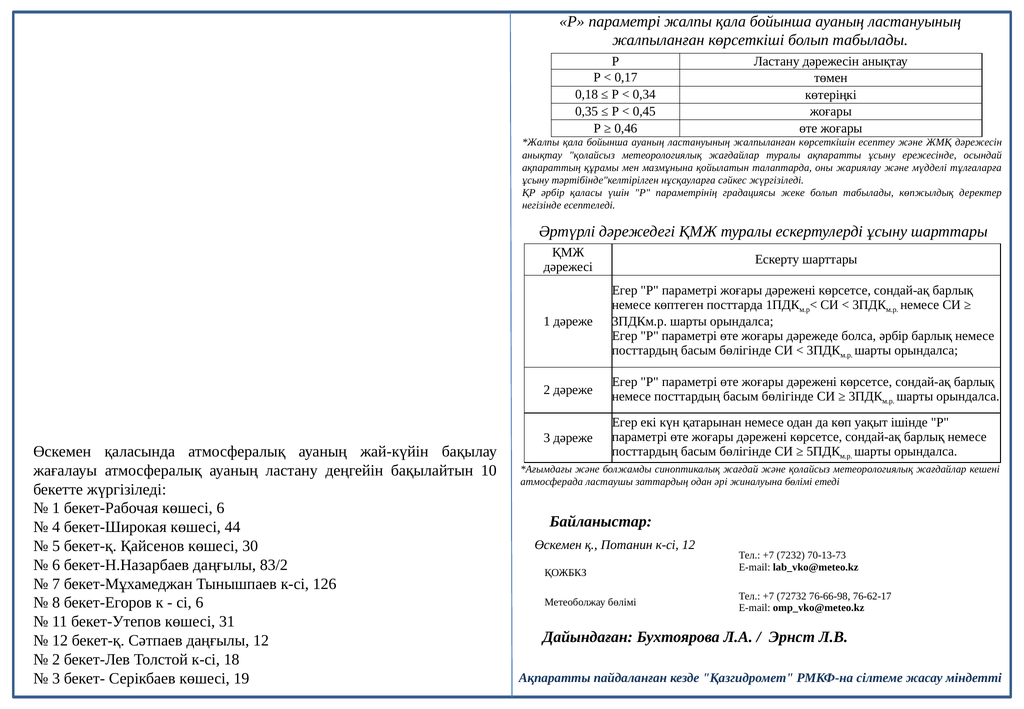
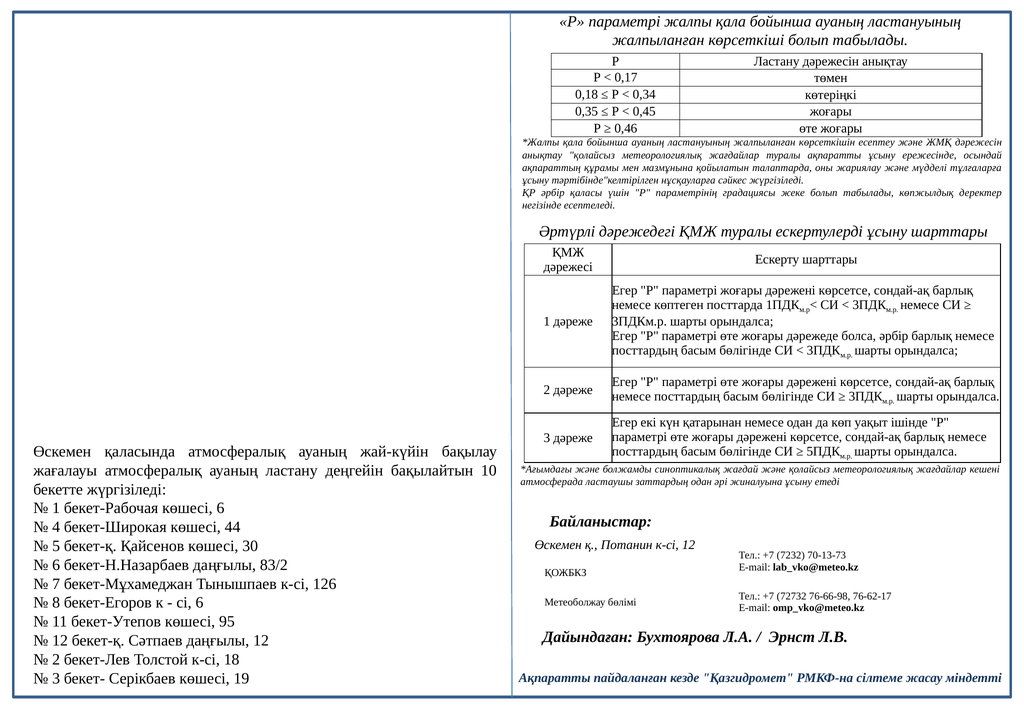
жиналуына бөлімі: бөлімі -> ұсыну (798, 482)
31: 31 -> 95 (227, 622)
